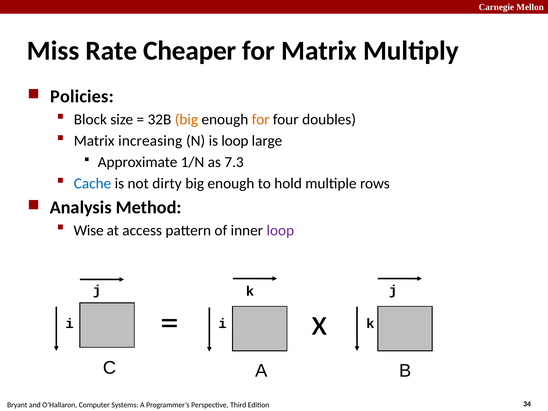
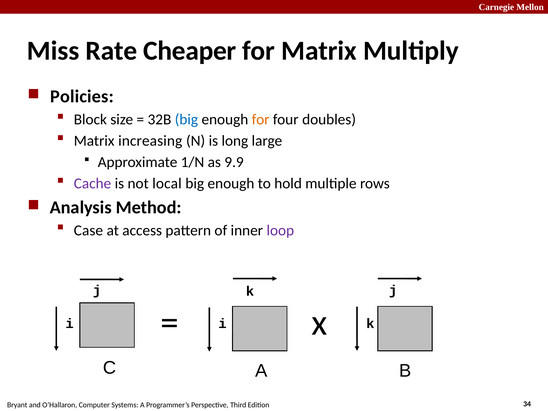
big colour: orange -> blue (186, 120)
is loop: loop -> long (235, 141)
7.3: 7.3 -> 9.9 (234, 162)
Cache colour: blue -> purple (92, 183)
dirty: dirty -> local (167, 183)
Wise: Wise -> Case (88, 230)
